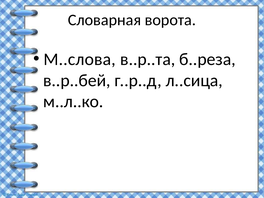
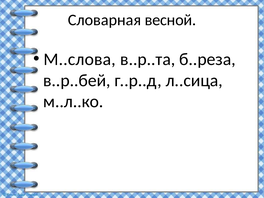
ворота: ворота -> весной (170, 20)
